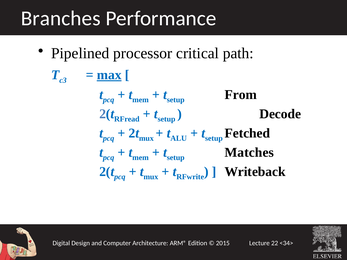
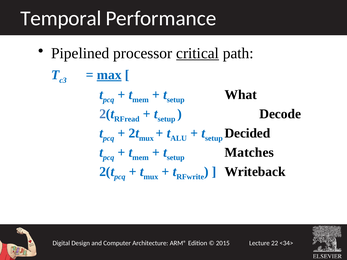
Branches: Branches -> Temporal (61, 19)
critical underline: none -> present (198, 53)
From: From -> What (241, 95)
Fetched: Fetched -> Decided (247, 133)
